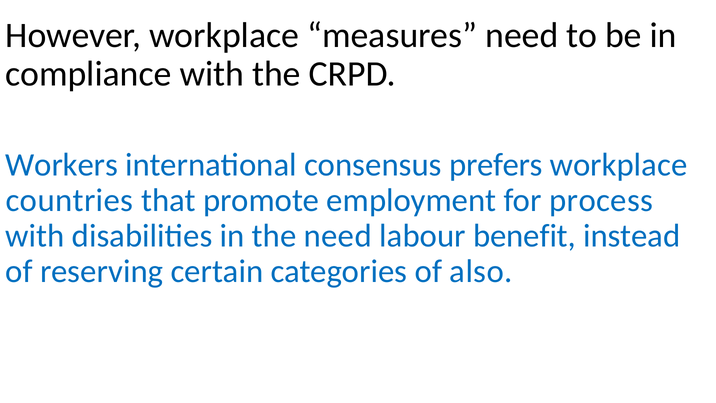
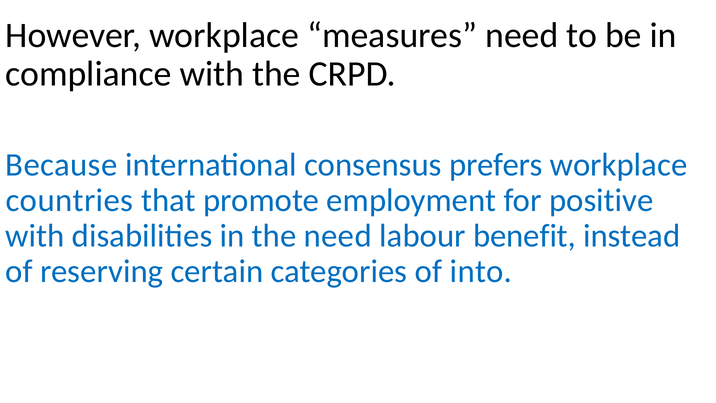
Workers: Workers -> Because (61, 165)
process: process -> positive (601, 200)
also: also -> into (481, 271)
